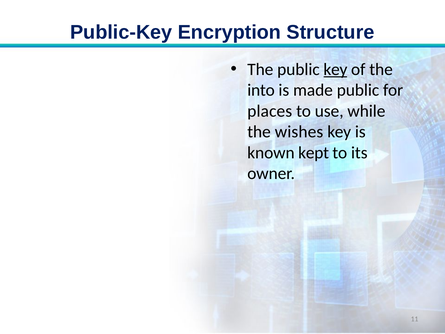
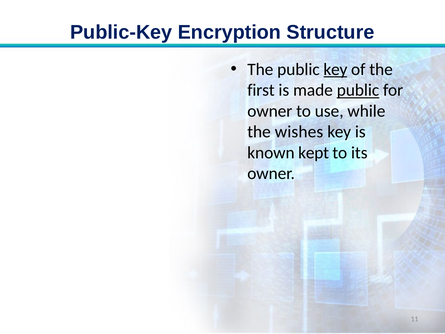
into: into -> first (261, 90)
public underline: none -> present (358, 90)
places: places -> owner (270, 111)
